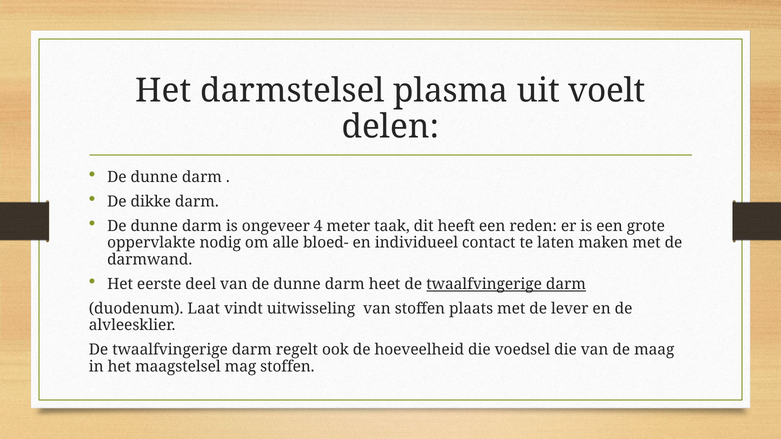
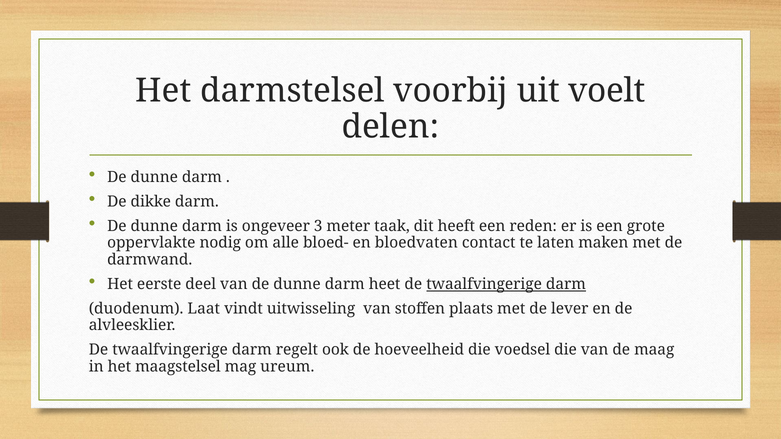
plasma: plasma -> voorbij (451, 91)
4: 4 -> 3 (318, 226)
individueel: individueel -> bloedvaten (416, 243)
mag stoffen: stoffen -> ureum (287, 367)
